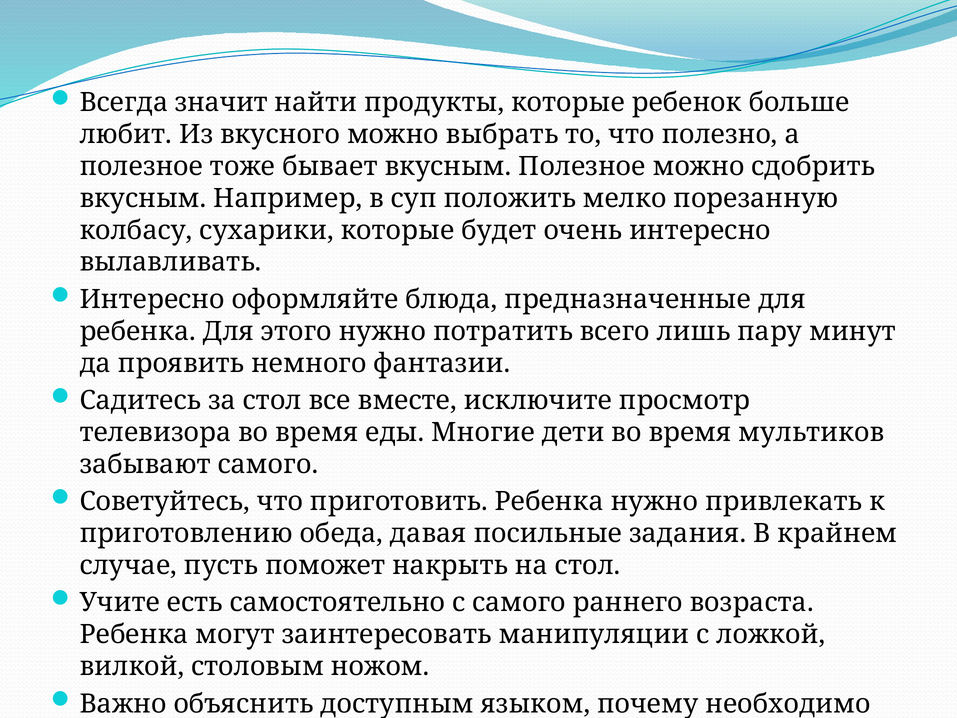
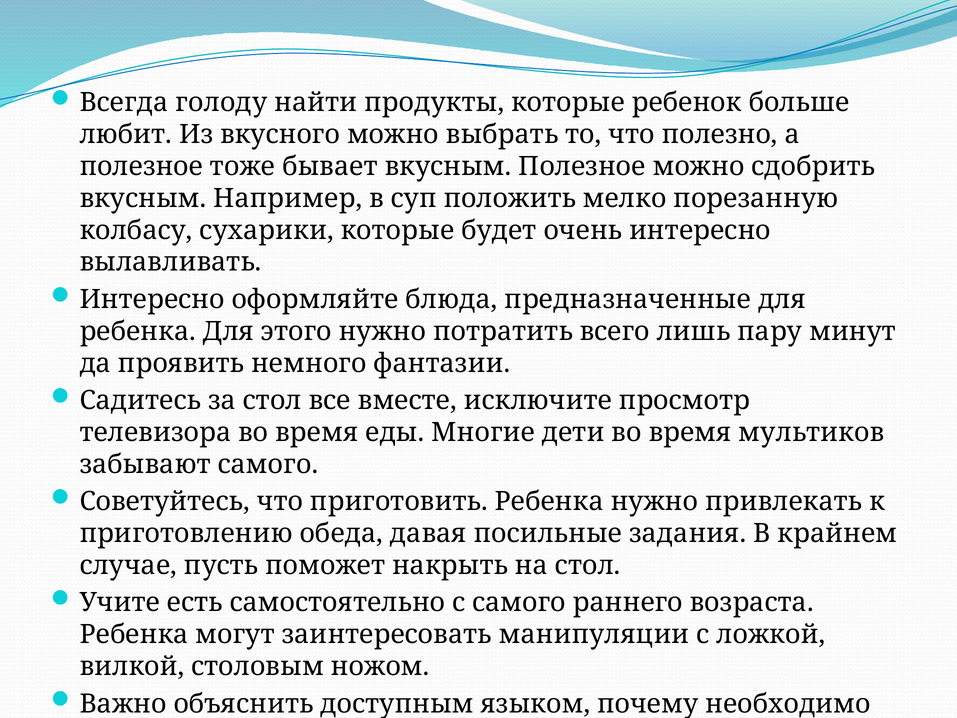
значит: значит -> голоду (221, 103)
